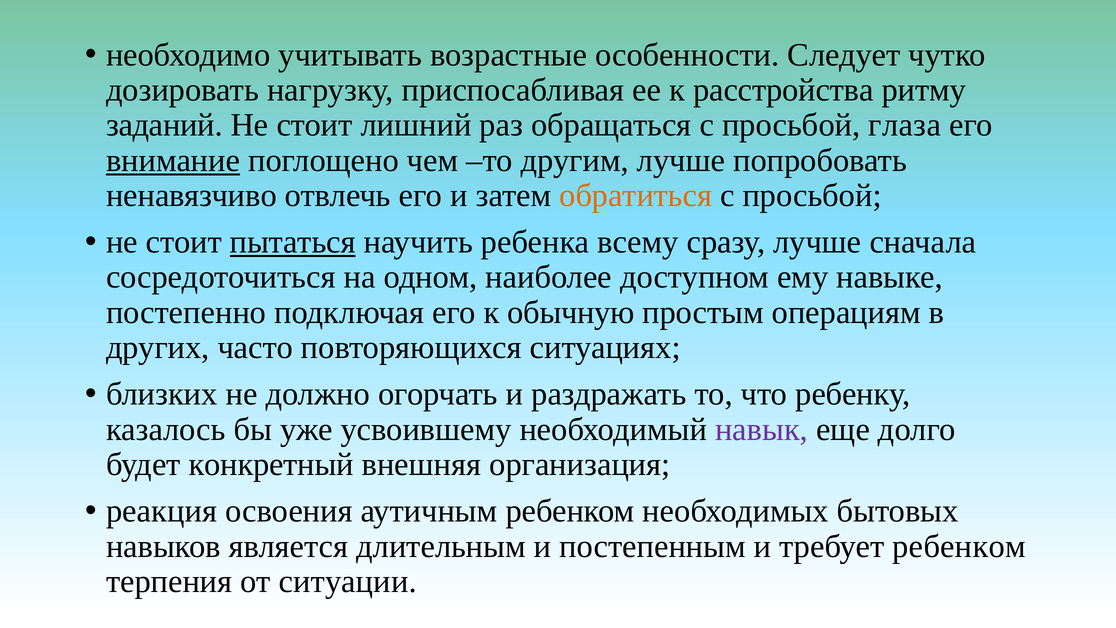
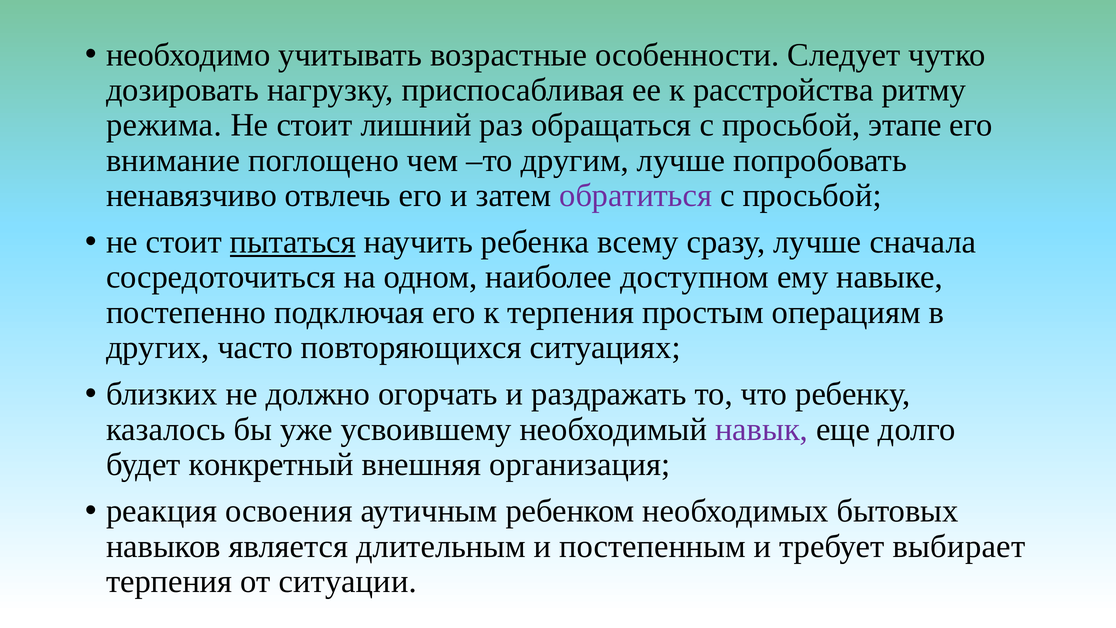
заданий: заданий -> режима (164, 125)
глаза: глаза -> этапе (905, 125)
внимание underline: present -> none (173, 160)
обратиться colour: orange -> purple (636, 195)
к обычную: обычную -> терпения (571, 312)
требует ребенком: ребенком -> выбирает (959, 546)
